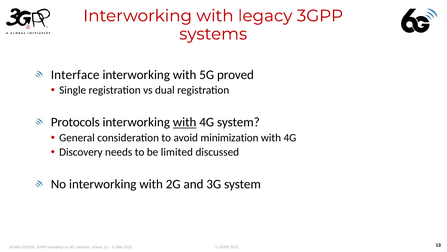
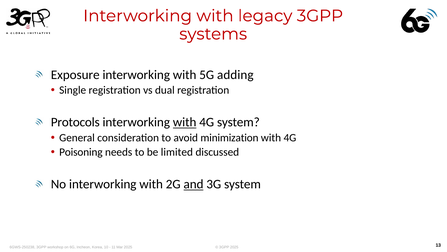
Interface: Interface -> Exposure (75, 75)
proved: proved -> adding (235, 75)
Discovery: Discovery -> Poisoning (81, 152)
and underline: none -> present (194, 184)
